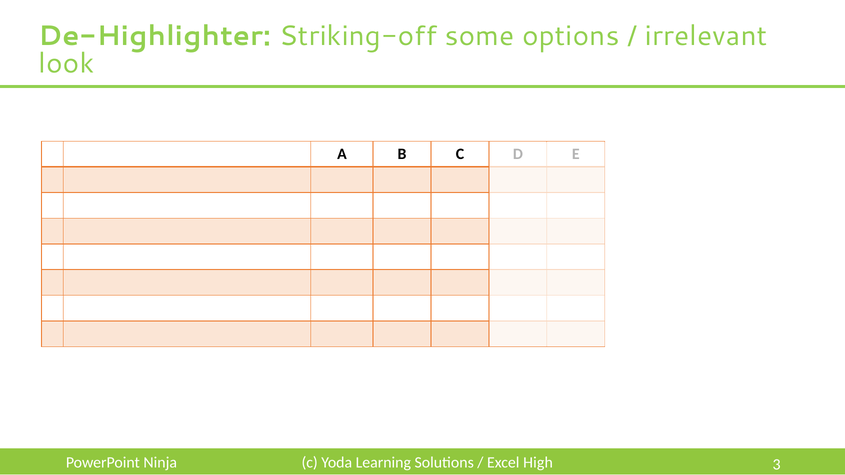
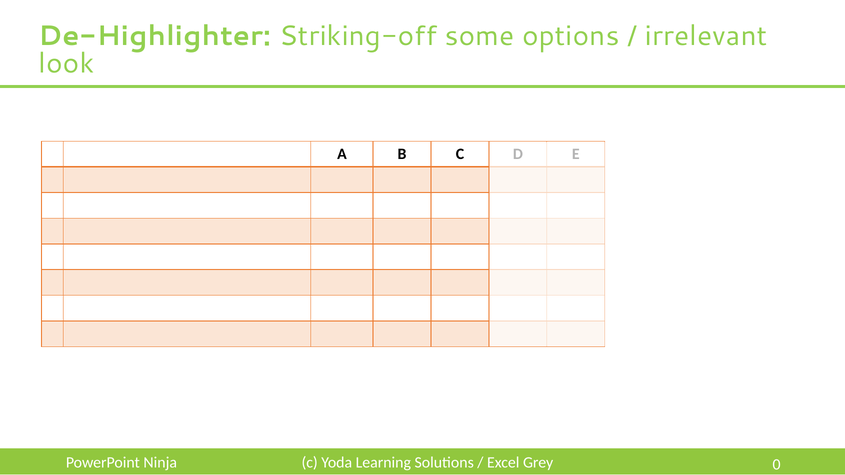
High: High -> Grey (538, 463)
3: 3 -> 0 (777, 465)
